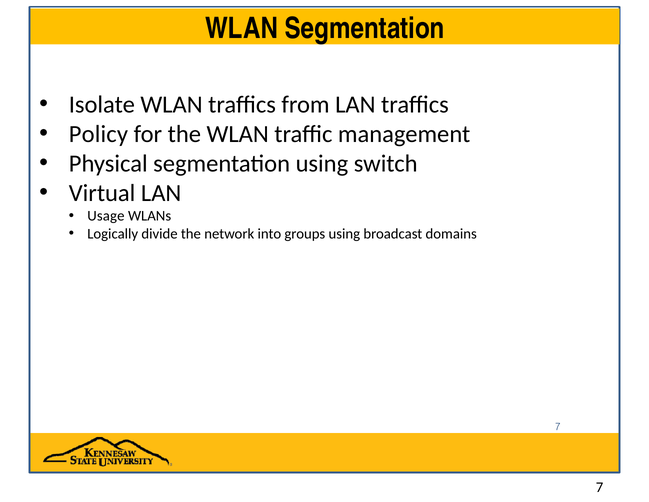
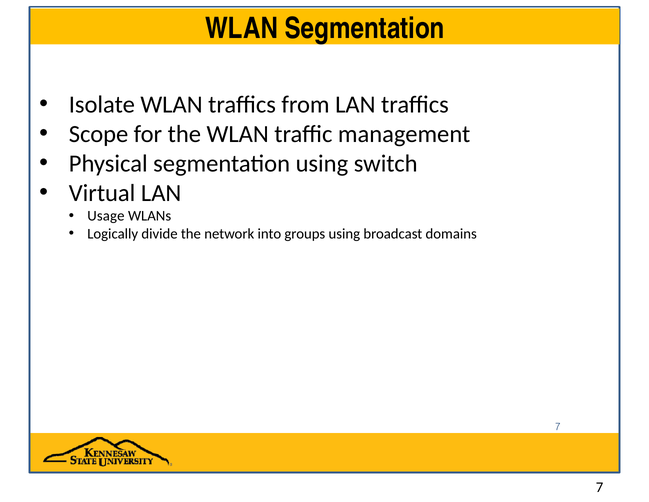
Policy: Policy -> Scope (99, 134)
